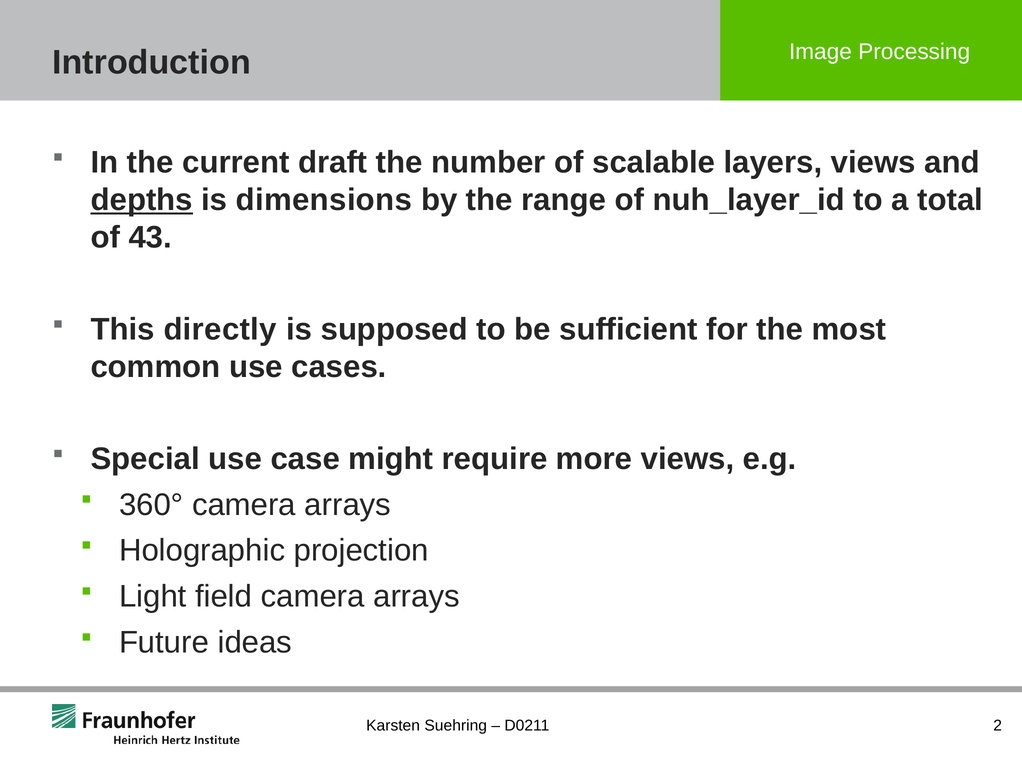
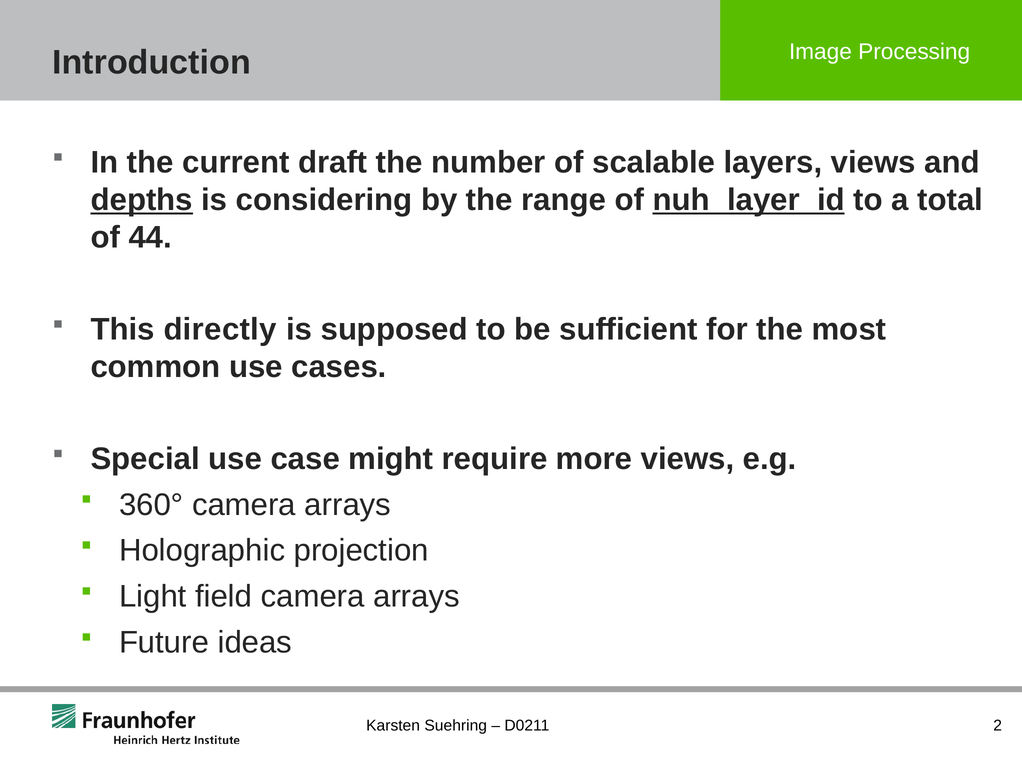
dimensions: dimensions -> considering (324, 200)
nuh_layer_id underline: none -> present (749, 200)
43: 43 -> 44 (150, 238)
